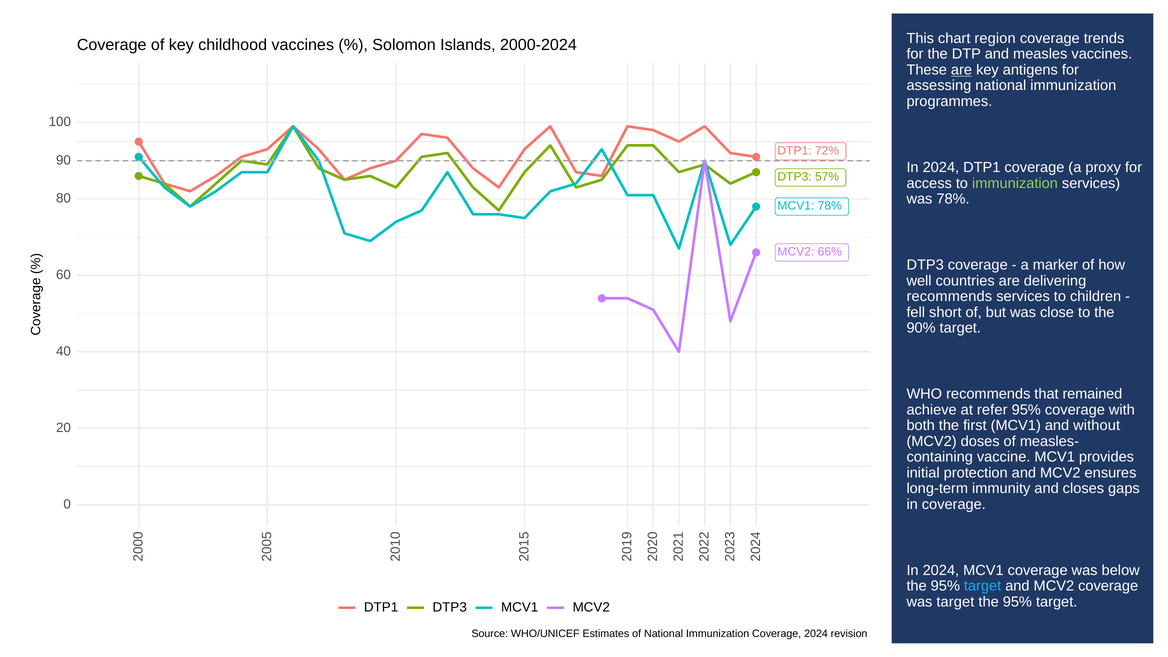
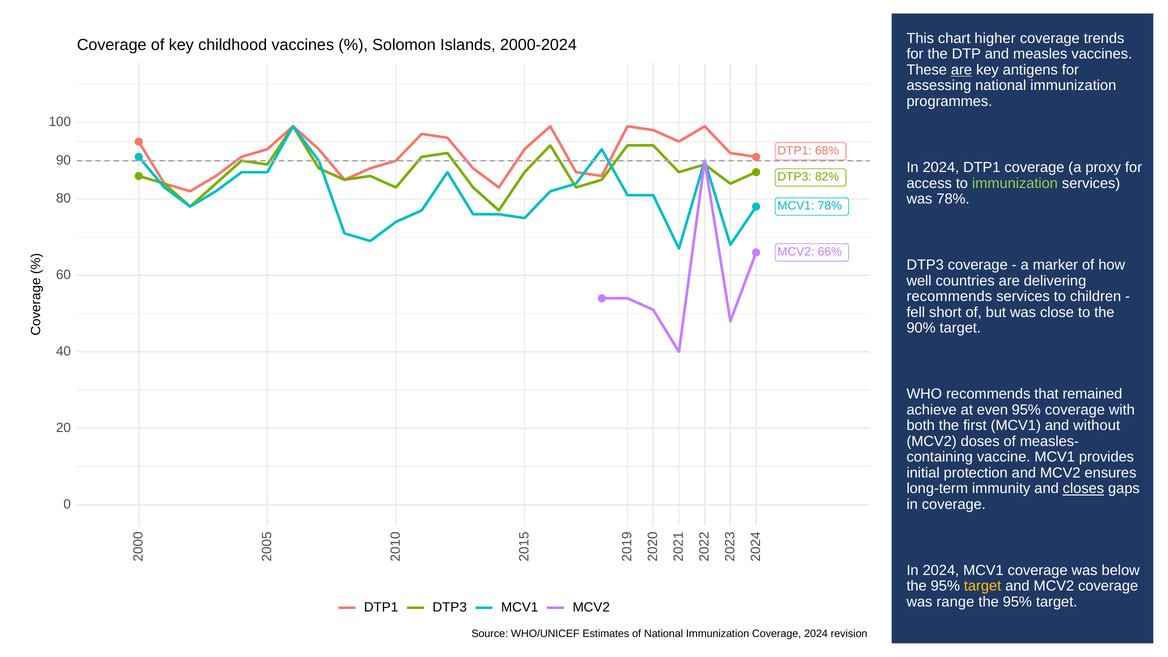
region: region -> higher (995, 38)
72%: 72% -> 68% (827, 151)
57%: 57% -> 82% (827, 177)
refer: refer -> even (992, 410)
closes underline: none -> present (1083, 489)
target colour: light blue -> yellow (983, 586)
was target: target -> range (955, 602)
